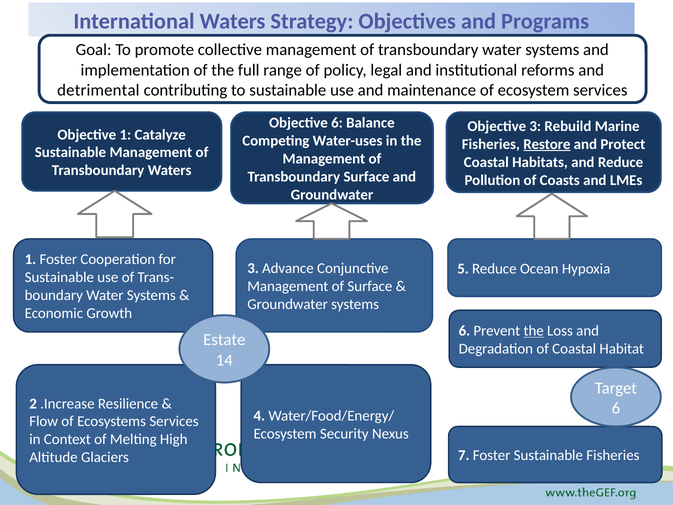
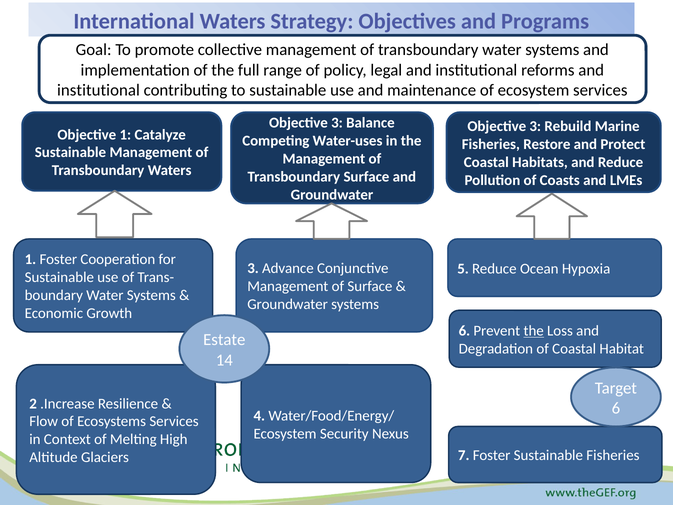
detrimental: detrimental -> institutional (98, 90)
6: 6 -> 3 (337, 123)
Restore underline: present -> none (547, 144)
